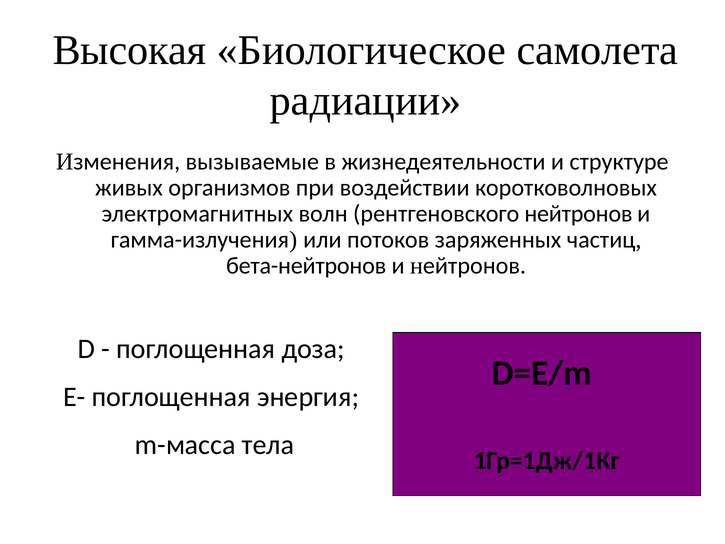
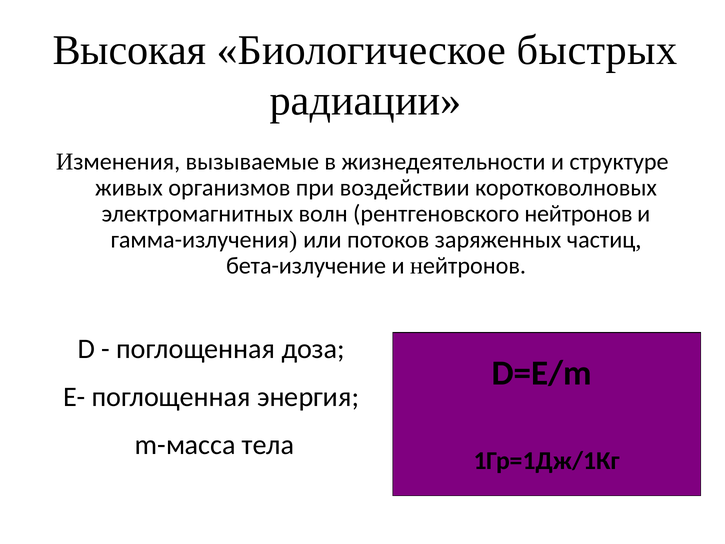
самолета: самолета -> быстрых (597, 50)
бета-нейтронов: бета-нейтронов -> бета-излучение (306, 266)
